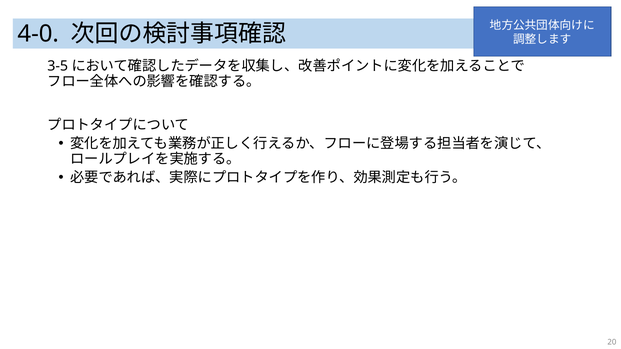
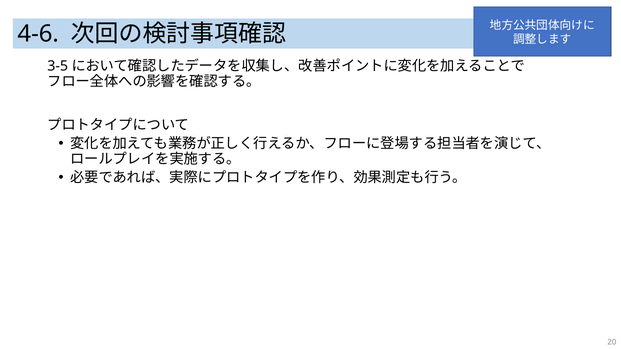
4-0: 4-0 -> 4-6 (38, 34)
